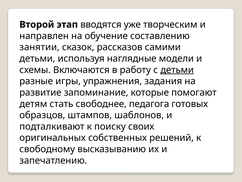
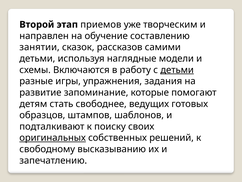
вводятся: вводятся -> приемов (101, 25)
педагога: педагога -> ведущих (149, 104)
оригинальных underline: none -> present (53, 138)
